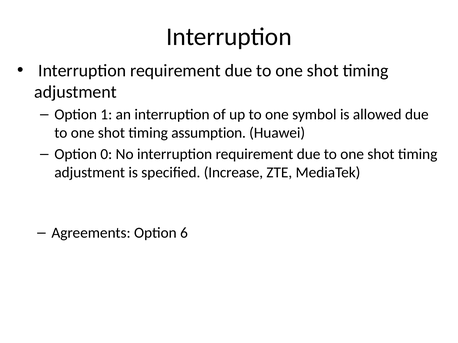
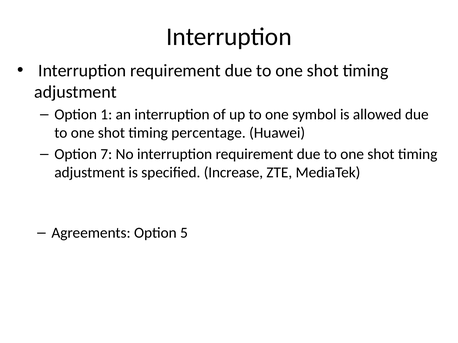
assumption: assumption -> percentage (209, 133)
0: 0 -> 7 (106, 154)
6: 6 -> 5 (184, 233)
